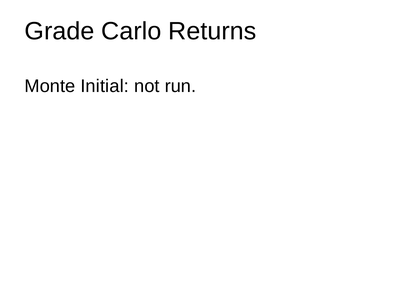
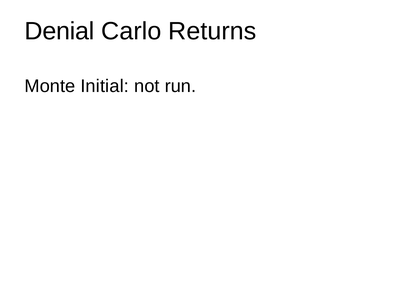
Grade: Grade -> Denial (60, 31)
